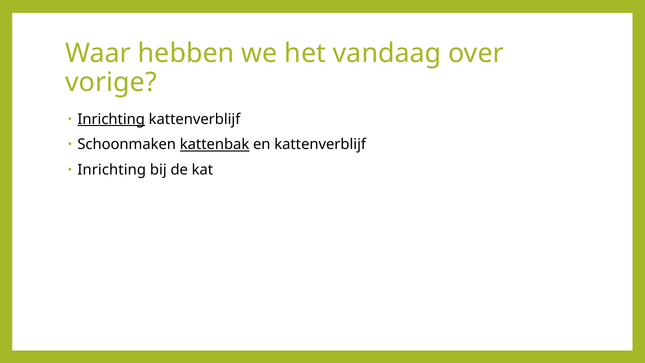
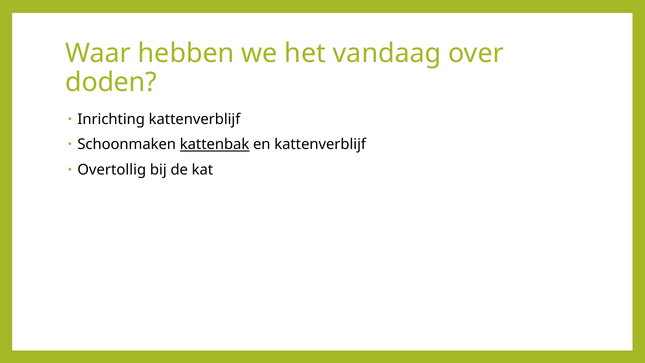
vorige: vorige -> doden (111, 82)
Inrichting underline: present -> none (111, 119)
Inrichting: Inrichting -> Overtollig (112, 170)
